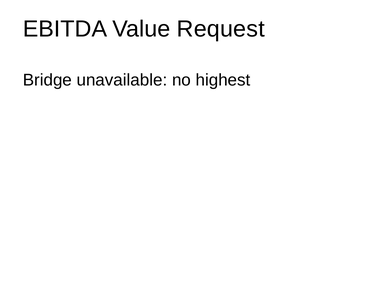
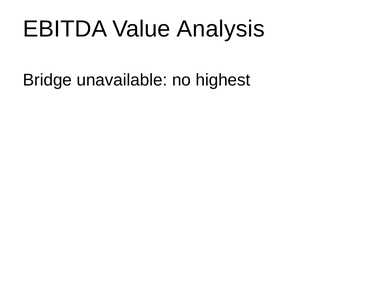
Request: Request -> Analysis (221, 29)
